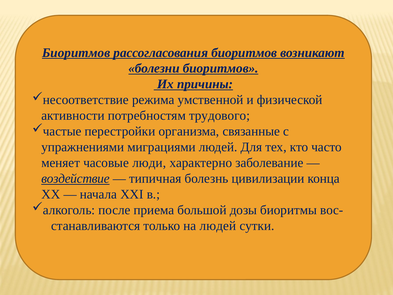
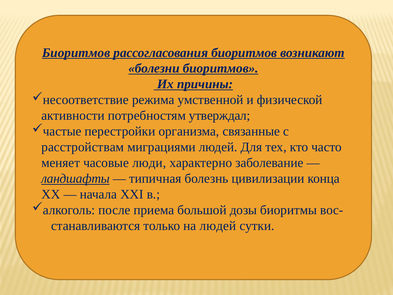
трудового: трудового -> утверждал (220, 116)
упражнениями: упражнениями -> расстройствам (83, 147)
воздействие: воздействие -> ландшафты (76, 178)
